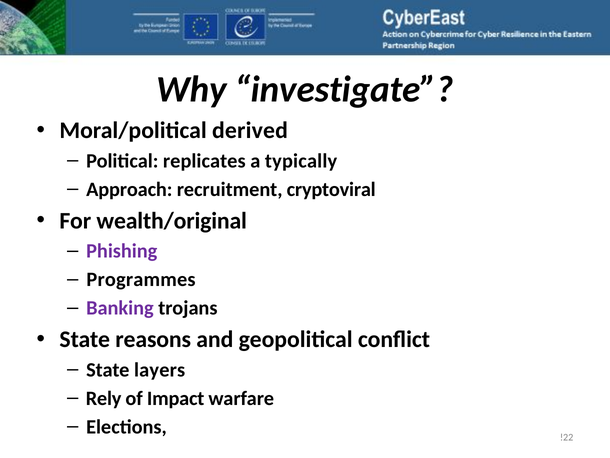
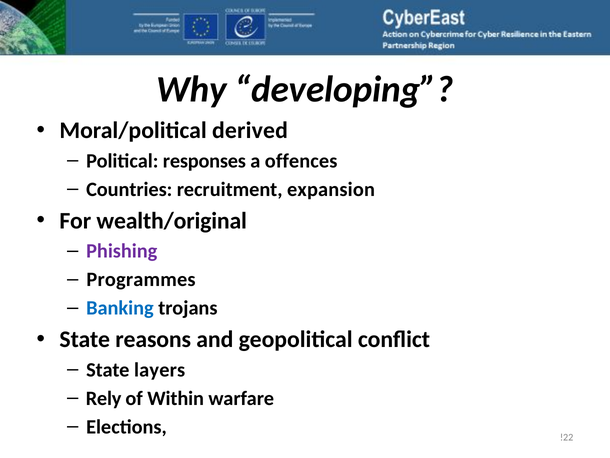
investigate: investigate -> developing (344, 90)
replicates: replicates -> responses (204, 161)
typically: typically -> offences (301, 161)
Approach: Approach -> Countries (129, 189)
cryptoviral: cryptoviral -> expansion (331, 189)
Banking colour: purple -> blue (120, 308)
Impact: Impact -> Within (176, 398)
